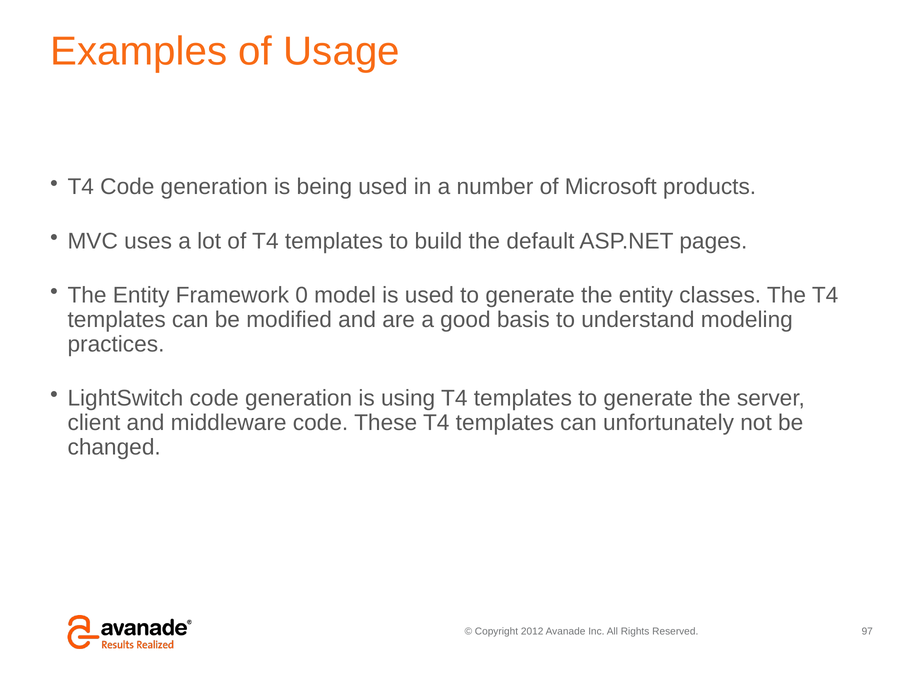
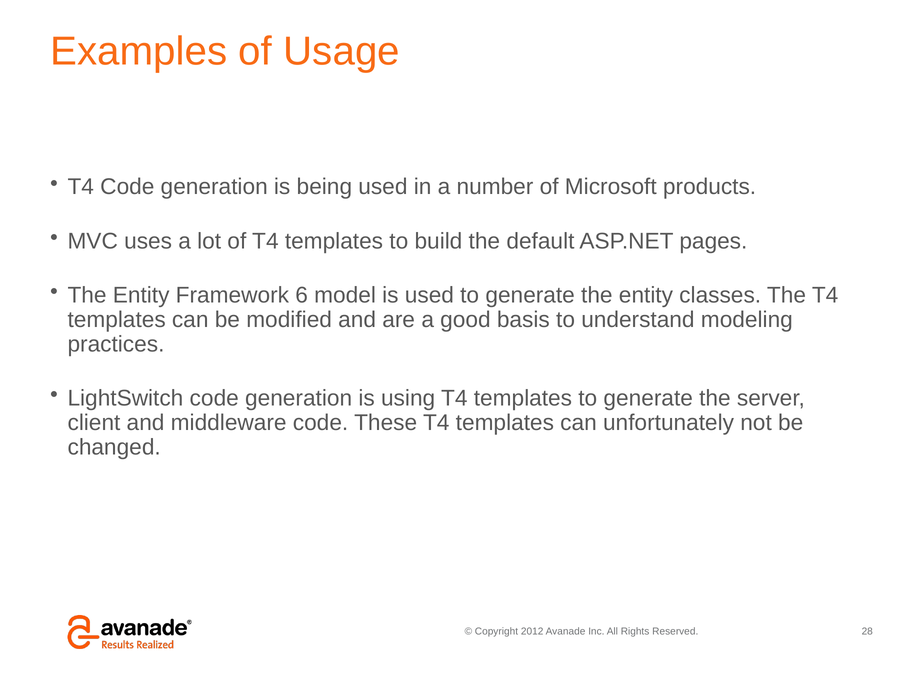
0: 0 -> 6 (302, 295)
97: 97 -> 28 (867, 631)
